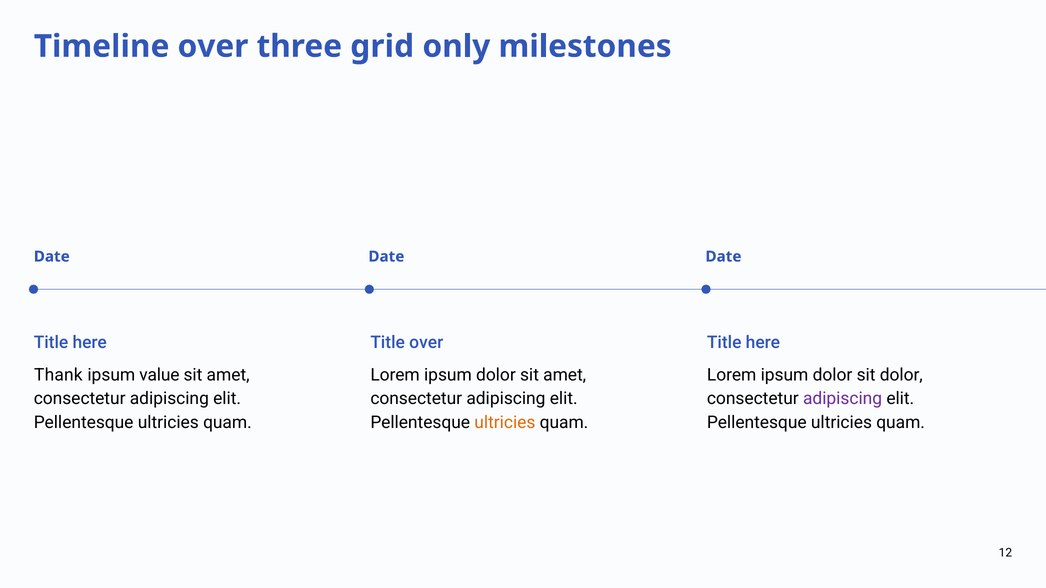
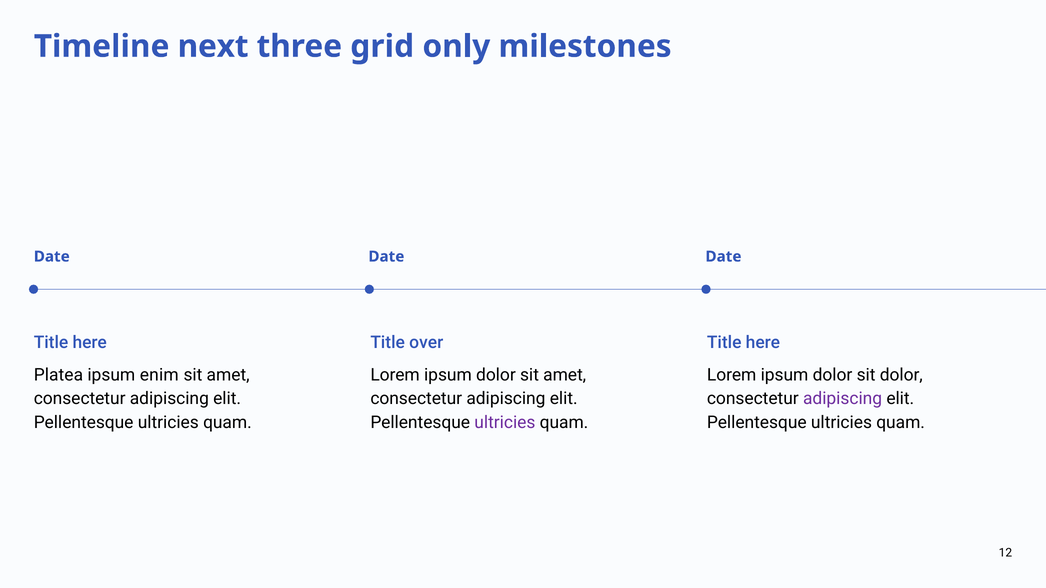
Timeline over: over -> next (213, 46)
Thank: Thank -> Platea (58, 375)
value: value -> enim (159, 375)
ultricies colour: orange -> purple (505, 423)
